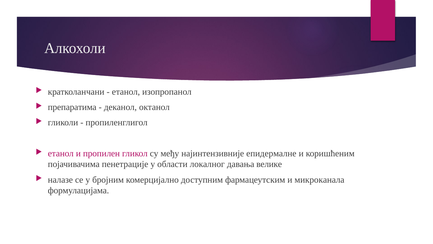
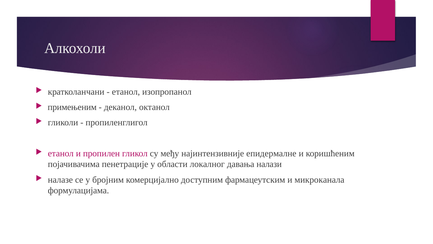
препаратима: препаратима -> примењеним (72, 107)
велике: велике -> налази (269, 164)
